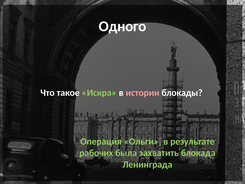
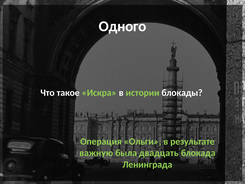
истории colour: pink -> light green (143, 93)
рабочих: рабочих -> важную (96, 153)
захватить: захватить -> двадцать (159, 153)
